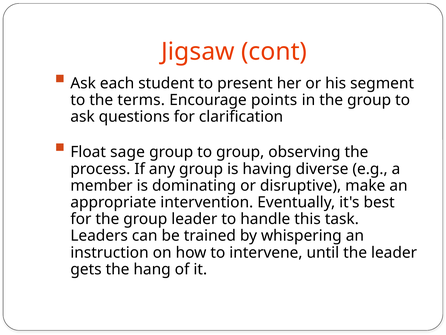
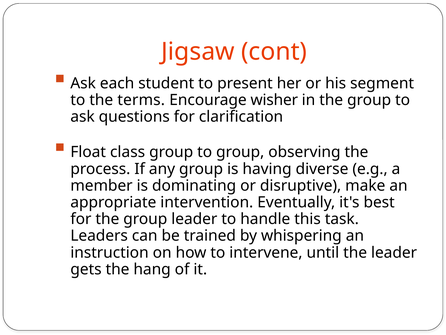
points: points -> wisher (274, 100)
sage: sage -> class (128, 152)
